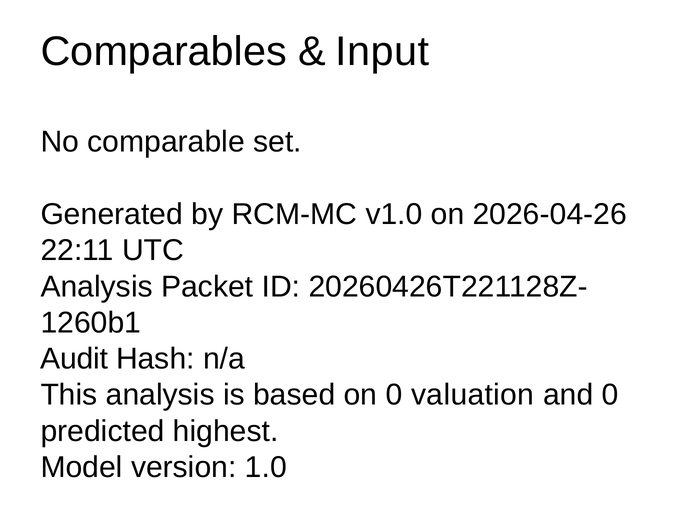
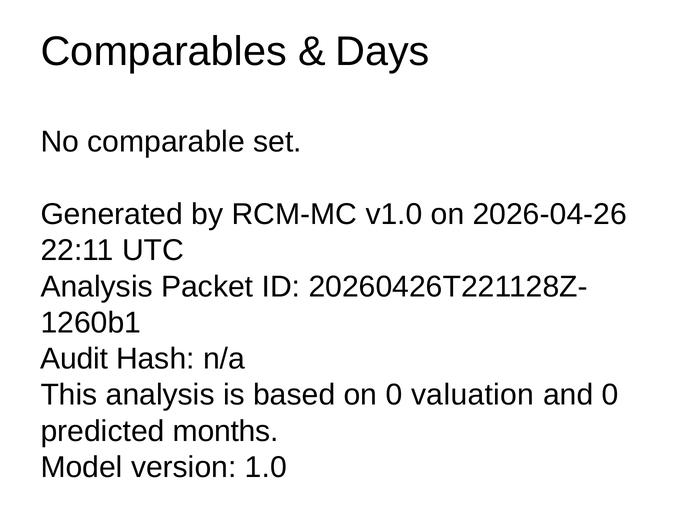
Input: Input -> Days (383, 51)
highest: highest -> months (226, 432)
